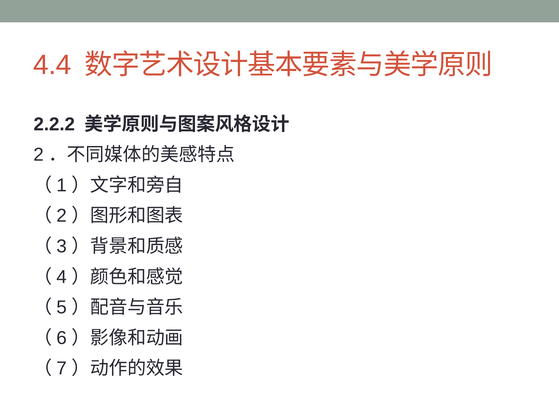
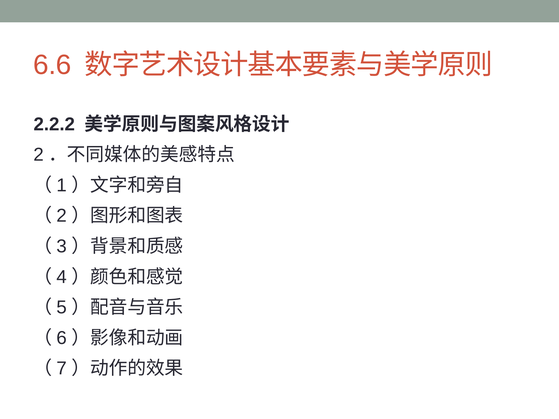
4.4: 4.4 -> 6.6 (52, 65)
